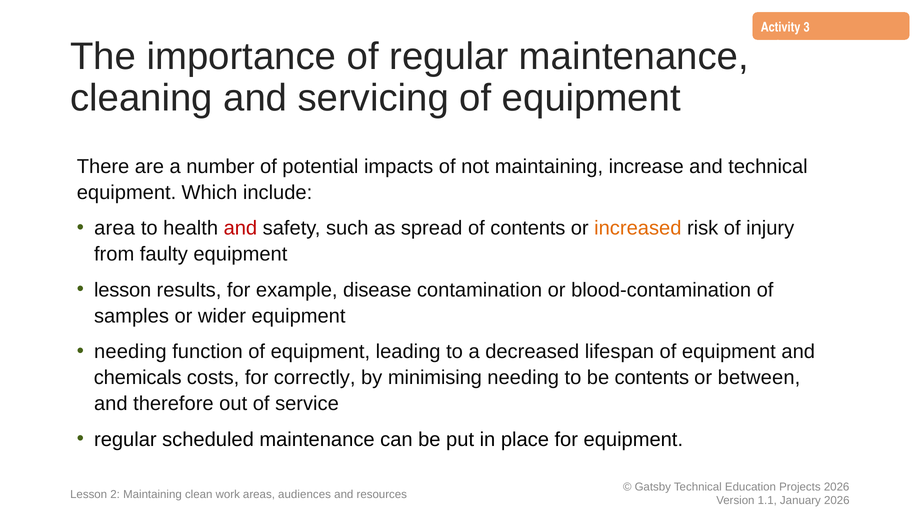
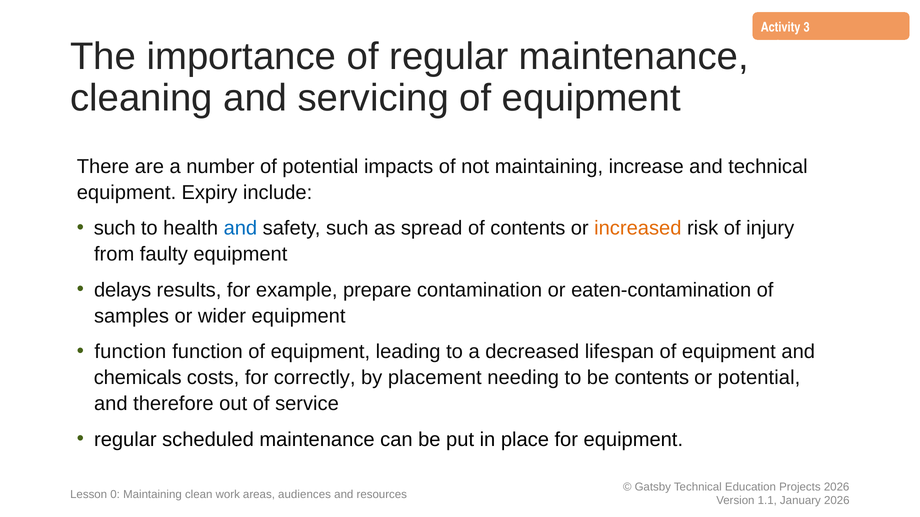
Which: Which -> Expiry (209, 193)
area: area -> such (115, 228)
and colour: red -> blue (240, 228)
lesson: lesson -> delays (123, 290)
disease: disease -> prepare (377, 290)
blood-contamination: blood-contamination -> eaten-contamination (661, 290)
needing: needing -> function (130, 352)
minimising: minimising -> placement (435, 378)
or between: between -> potential (759, 378)
2: 2 -> 0 (115, 495)
